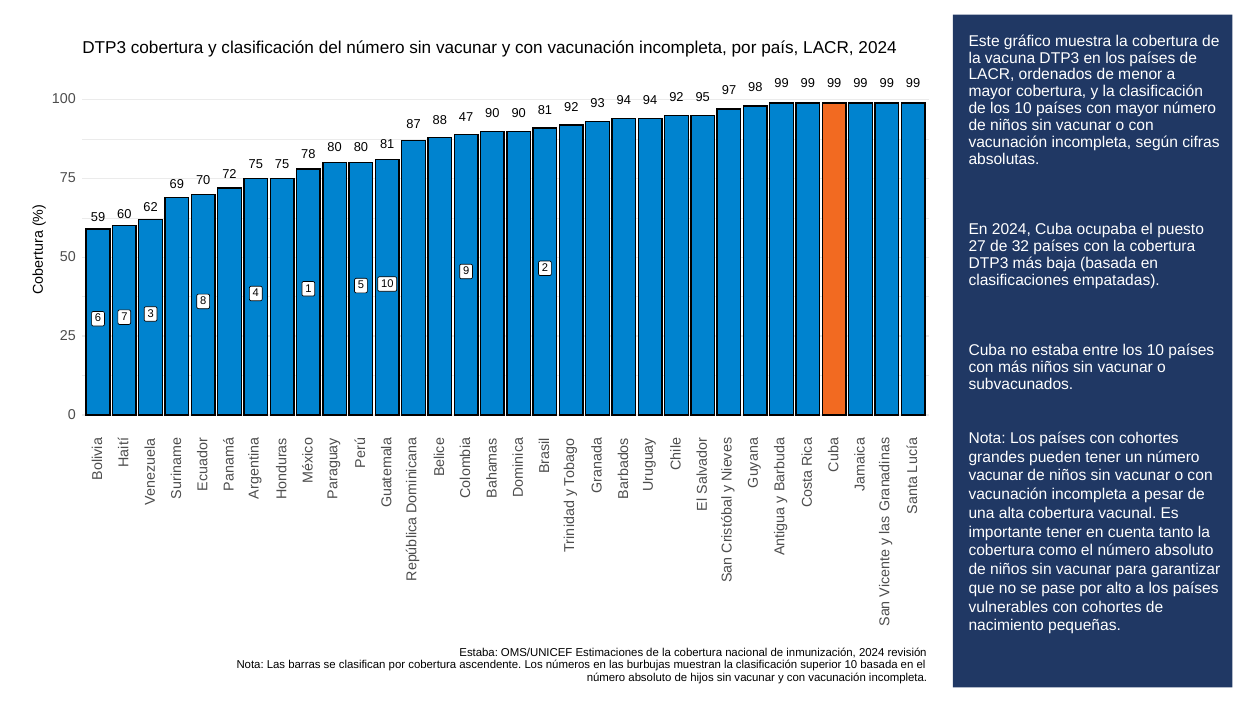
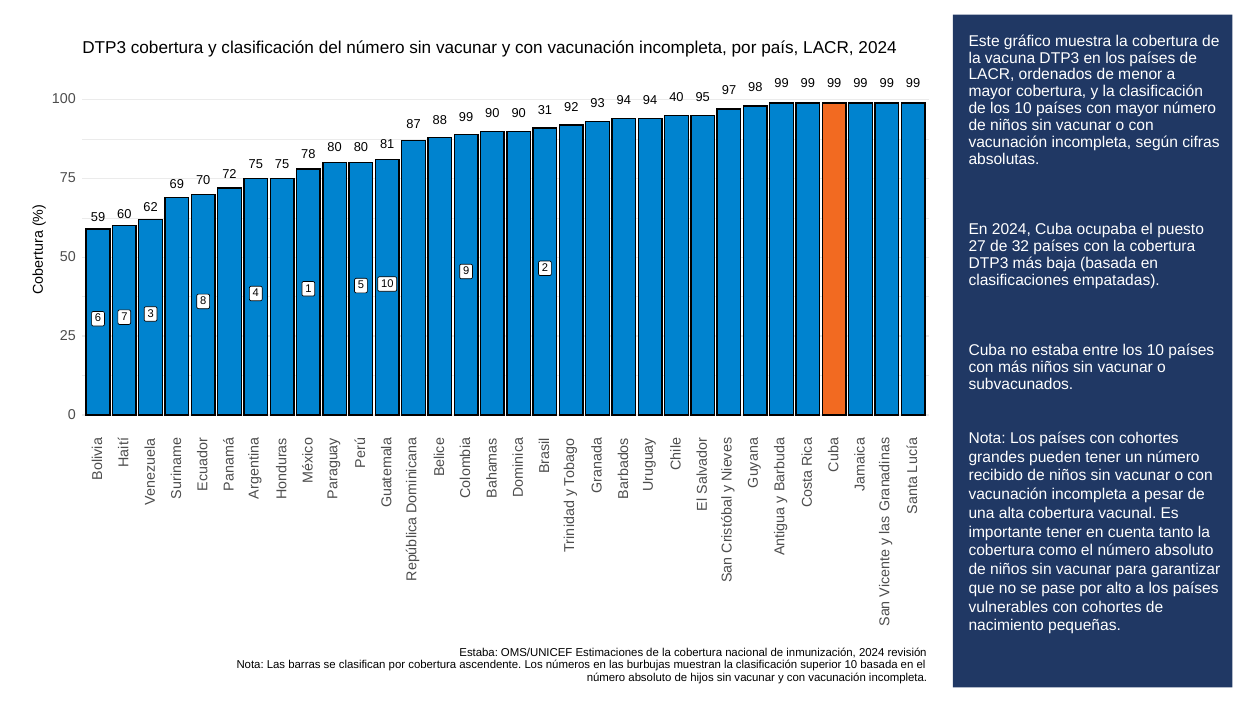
94 92: 92 -> 40 (676, 97)
88 47: 47 -> 99 (466, 117)
90 81: 81 -> 31 (545, 110)
vacunar: vacunar -> recibido (996, 476)
